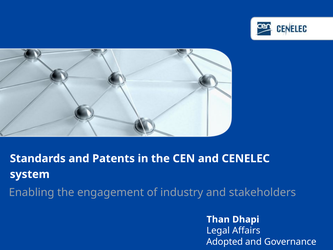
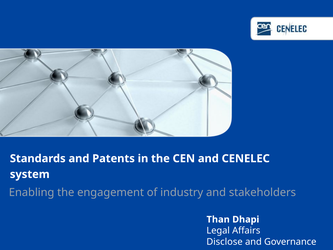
Adopted: Adopted -> Disclose (225, 241)
